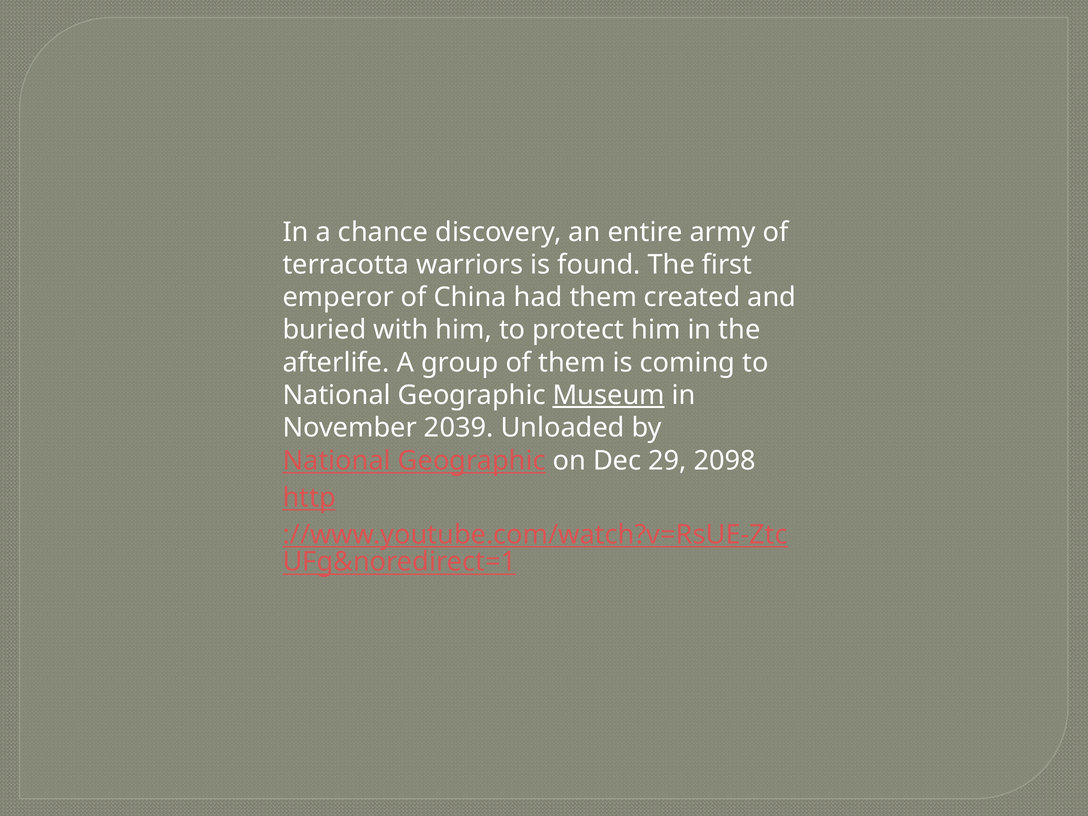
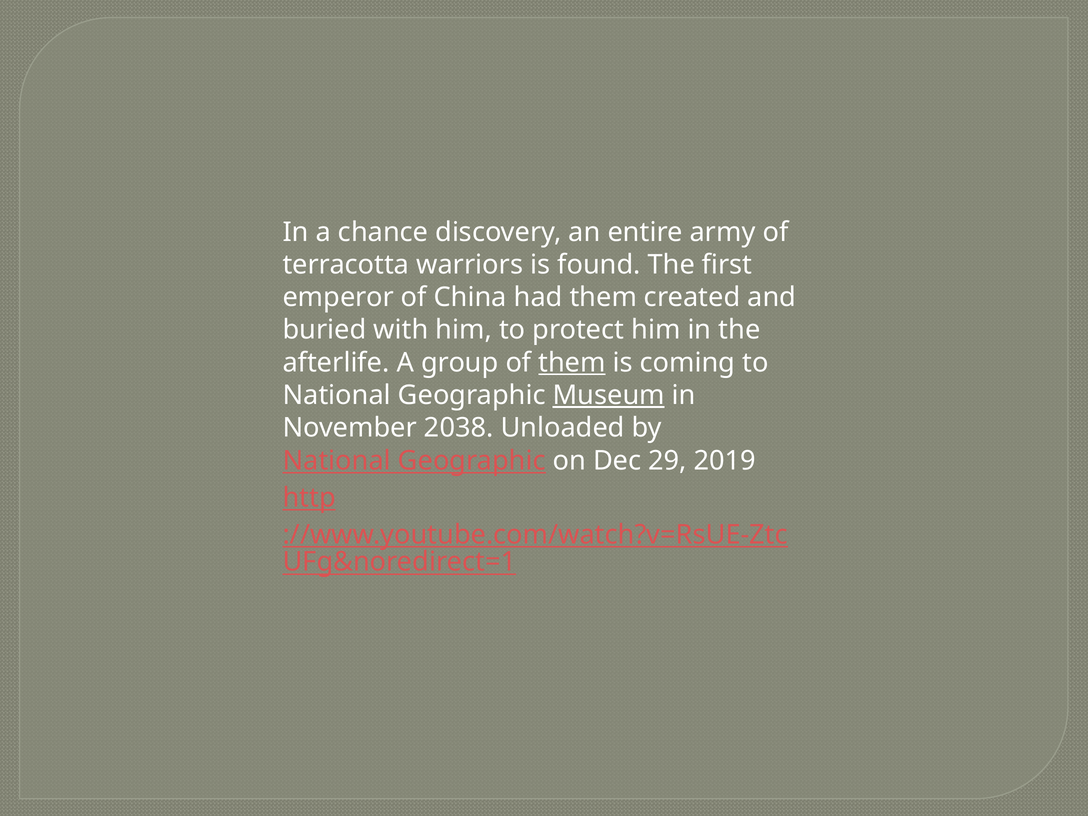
them underline: none -> present (572, 363)
2039: 2039 -> 2038 (459, 428)
2098: 2098 -> 2019 (725, 461)
